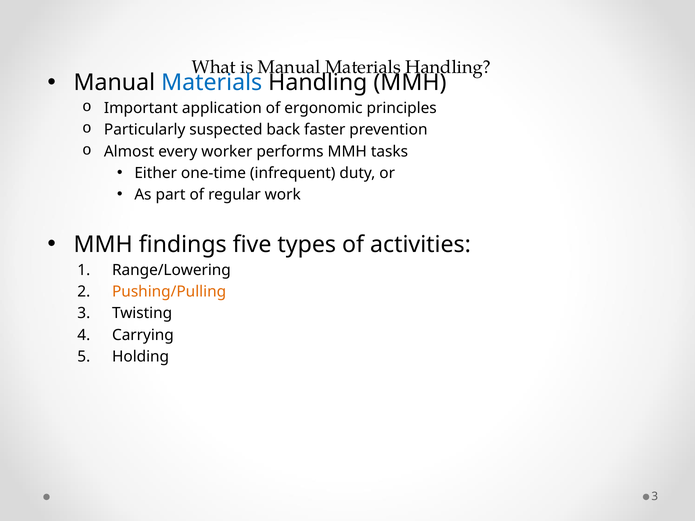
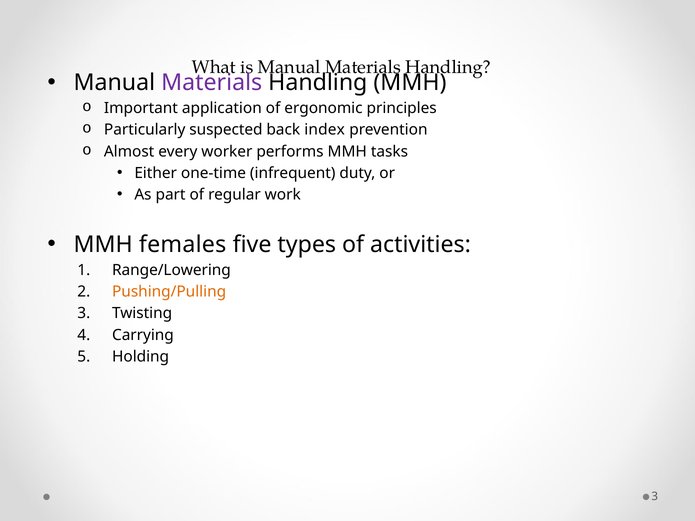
Materials colour: blue -> purple (212, 83)
faster: faster -> index (325, 130)
findings: findings -> females (183, 245)
